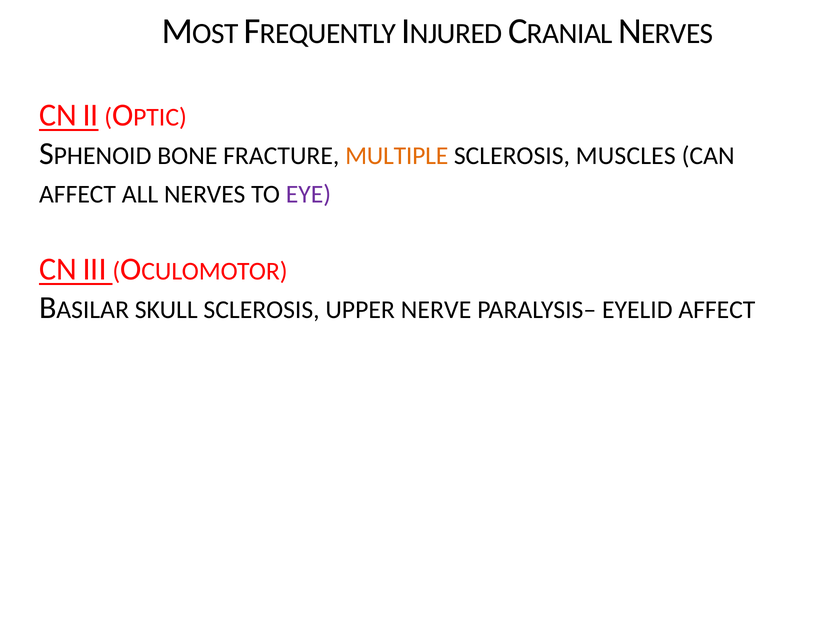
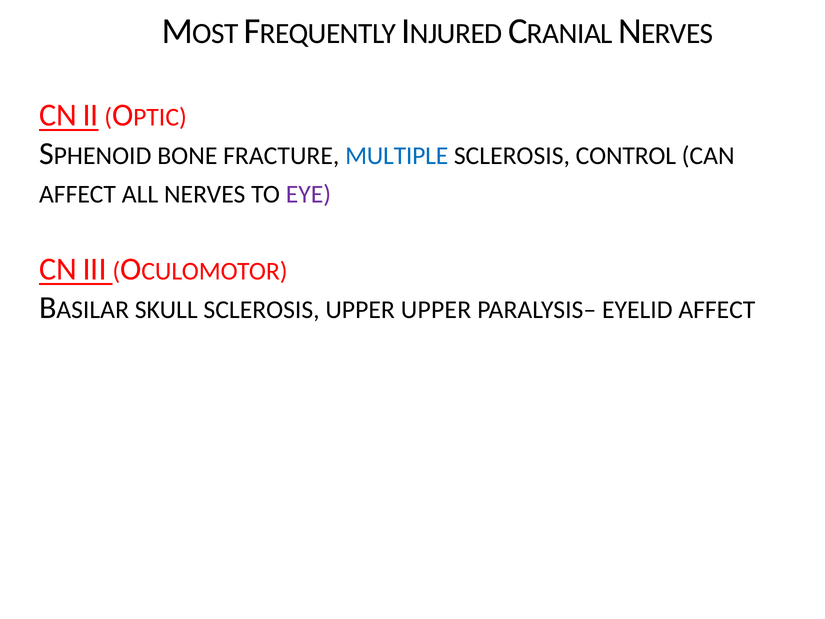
MULTIPLE colour: orange -> blue (397, 156)
MUSCLES: MUSCLES -> CONTROL (626, 156)
UPPER NERVE: NERVE -> UPPER (436, 310)
